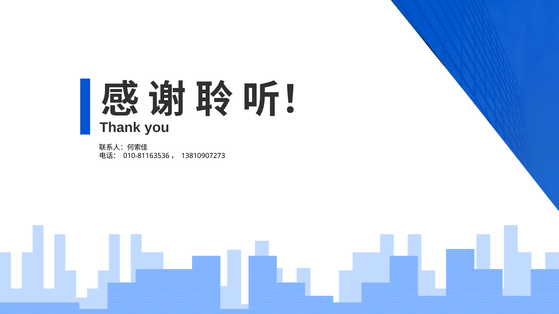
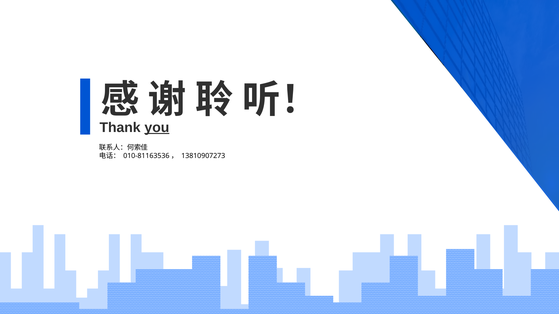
you underline: none -> present (157, 128)
